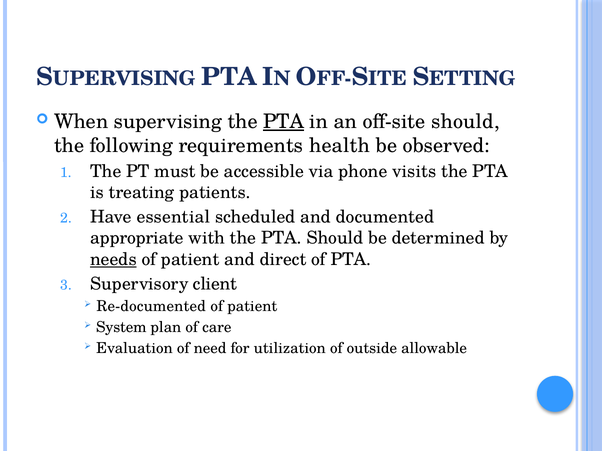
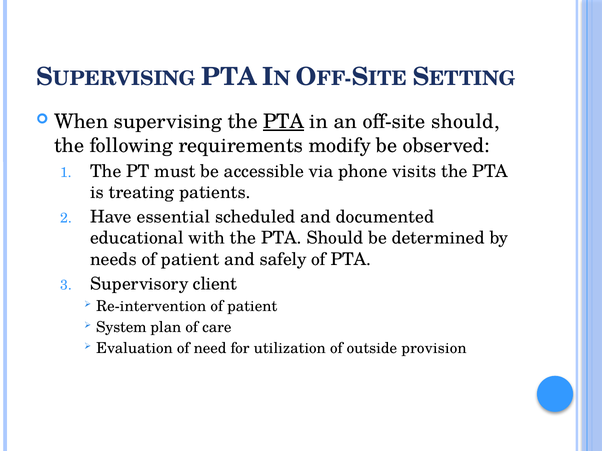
health: health -> modify (340, 146)
appropriate: appropriate -> educational (137, 238)
needs underline: present -> none (113, 260)
direct: direct -> safely (283, 260)
Re-documented: Re-documented -> Re-intervention (151, 307)
allowable: allowable -> provision (434, 349)
